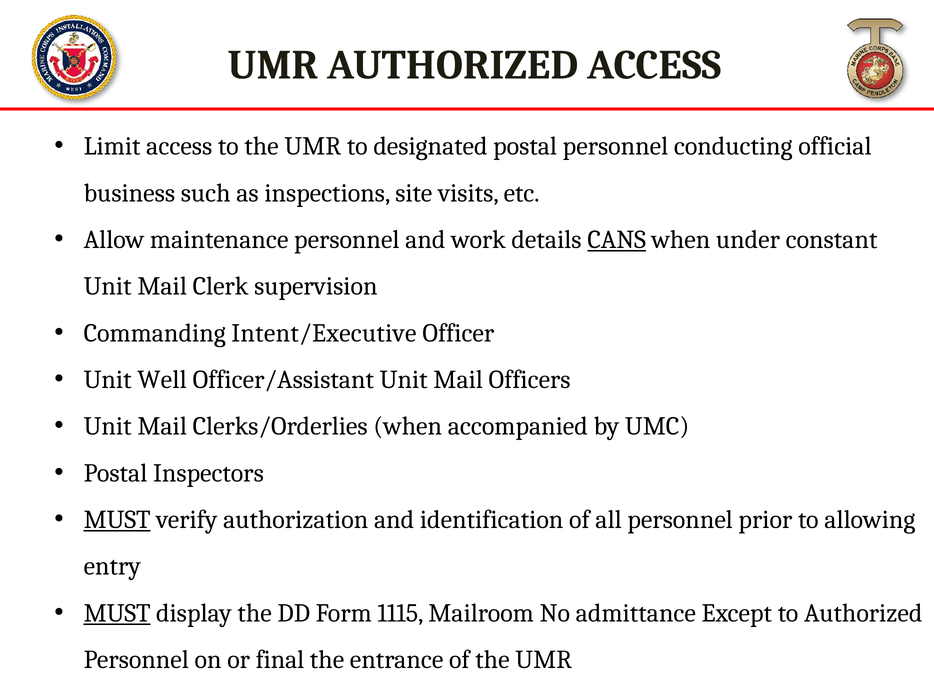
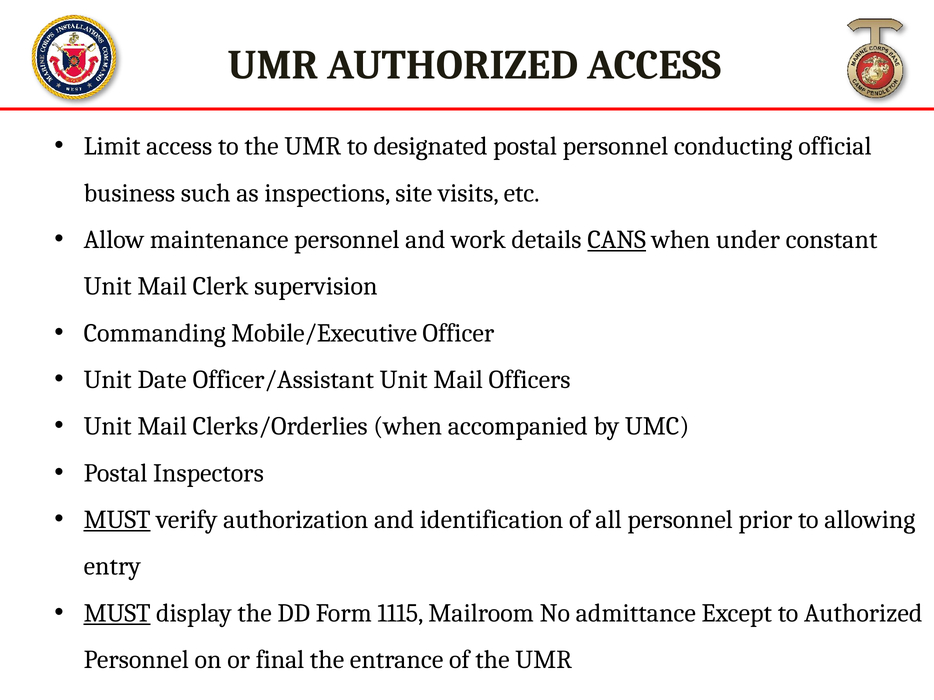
Intent/Executive: Intent/Executive -> Mobile/Executive (324, 333)
Well: Well -> Date (162, 380)
